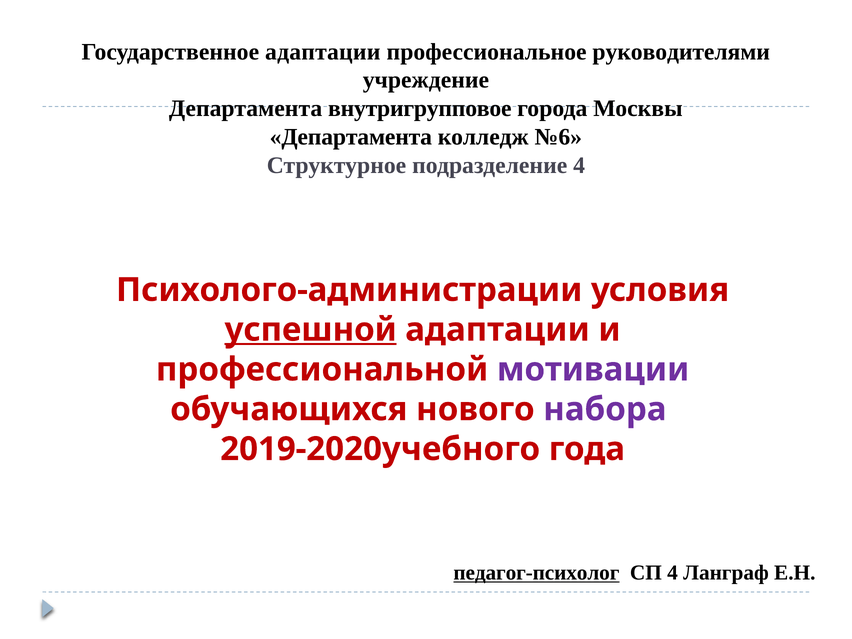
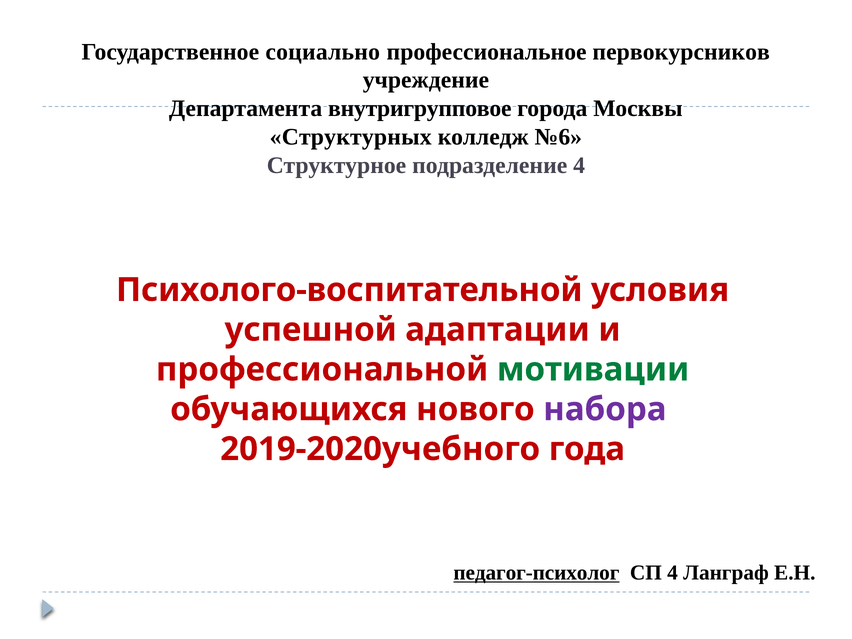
Государственное адаптации: адаптации -> социально (323, 52)
руководителями: руководителями -> первокурсников (681, 52)
Департамента: Департамента -> Структурных (351, 137)
Психолого-администрации: Психолого-администрации -> Психолого-воспитательной (349, 290)
успешной underline: present -> none (311, 330)
мотивации colour: purple -> green (593, 370)
